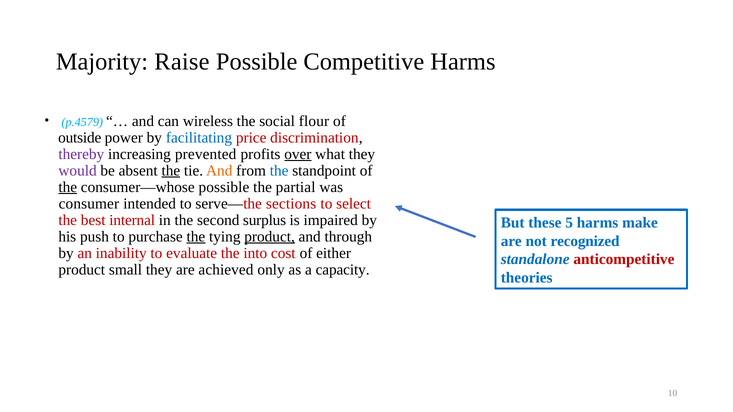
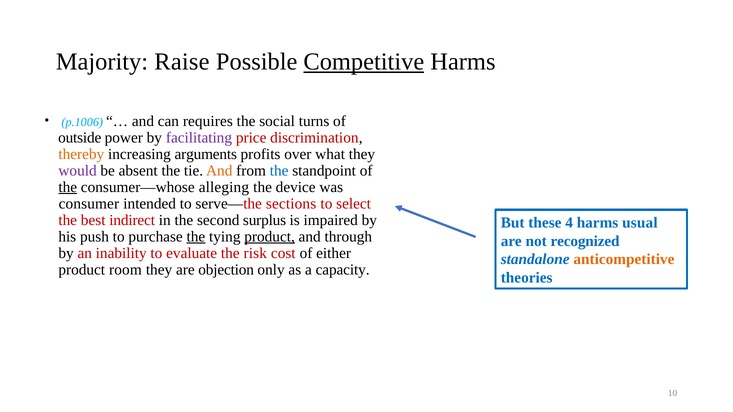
Competitive underline: none -> present (364, 62)
p.4579: p.4579 -> p.1006 (82, 122)
wireless: wireless -> requires (208, 121)
flour: flour -> turns (314, 121)
facilitating colour: blue -> purple (199, 138)
thereby colour: purple -> orange (81, 154)
prevented: prevented -> arguments (206, 154)
over underline: present -> none (298, 154)
the underline: present -> none (171, 171)
consumer—whose possible: possible -> alleging (224, 187)
partial: partial -> device (296, 187)
internal: internal -> indirect (132, 220)
5: 5 -> 4 (569, 223)
make: make -> usual (640, 223)
into: into -> risk (255, 253)
anticompetitive colour: red -> orange (624, 260)
small: small -> room (125, 270)
achieved: achieved -> objection (226, 270)
